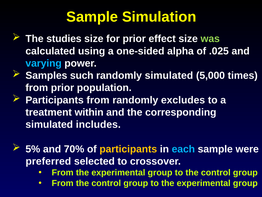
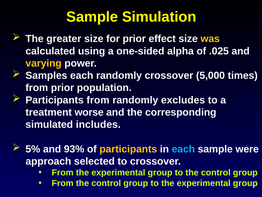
studies: studies -> greater (64, 39)
was colour: light green -> yellow (210, 39)
varying colour: light blue -> yellow (44, 63)
Samples such: such -> each (82, 75)
randomly simulated: simulated -> crossover (169, 75)
within: within -> worse (89, 112)
70%: 70% -> 93% (74, 149)
preferred: preferred -> approach (48, 161)
